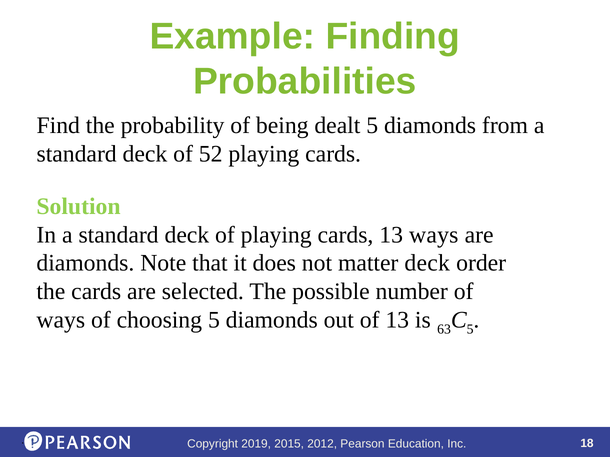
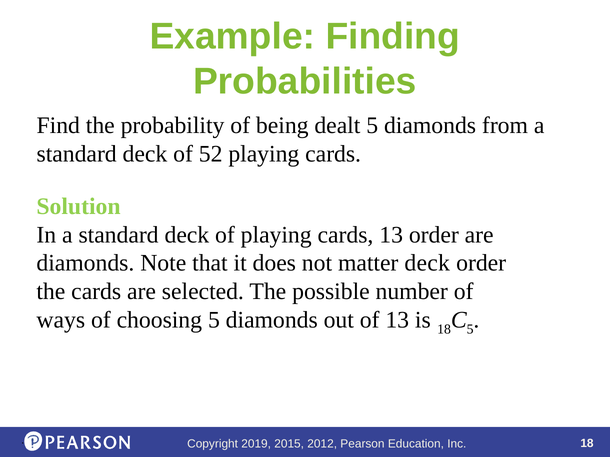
13 ways: ways -> order (434, 235)
is 63: 63 -> 18 (444, 330)
